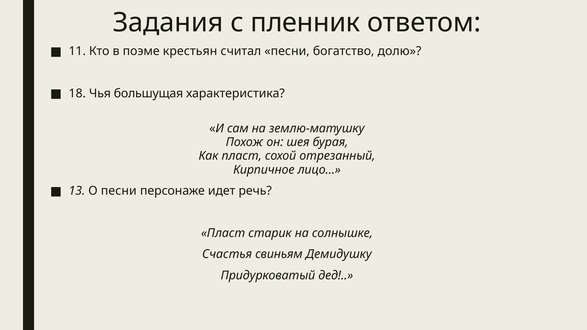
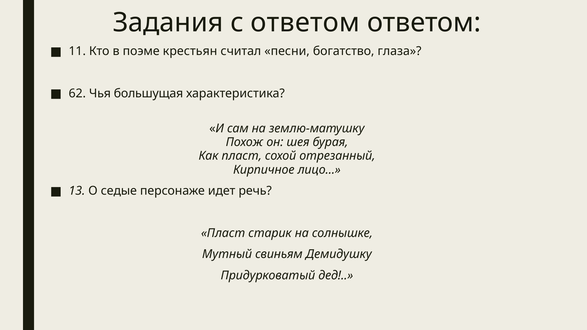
с пленник: пленник -> ответом (305, 23)
долю: долю -> глаза (400, 51)
18: 18 -> 62 (77, 93)
О песни: песни -> седые (119, 191)
Счастья: Счастья -> Мутный (227, 254)
